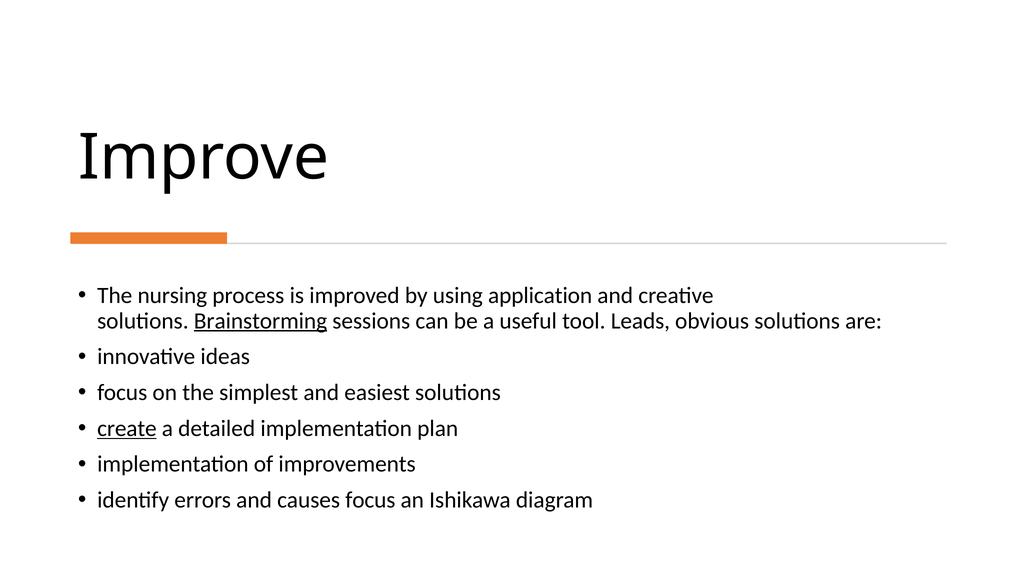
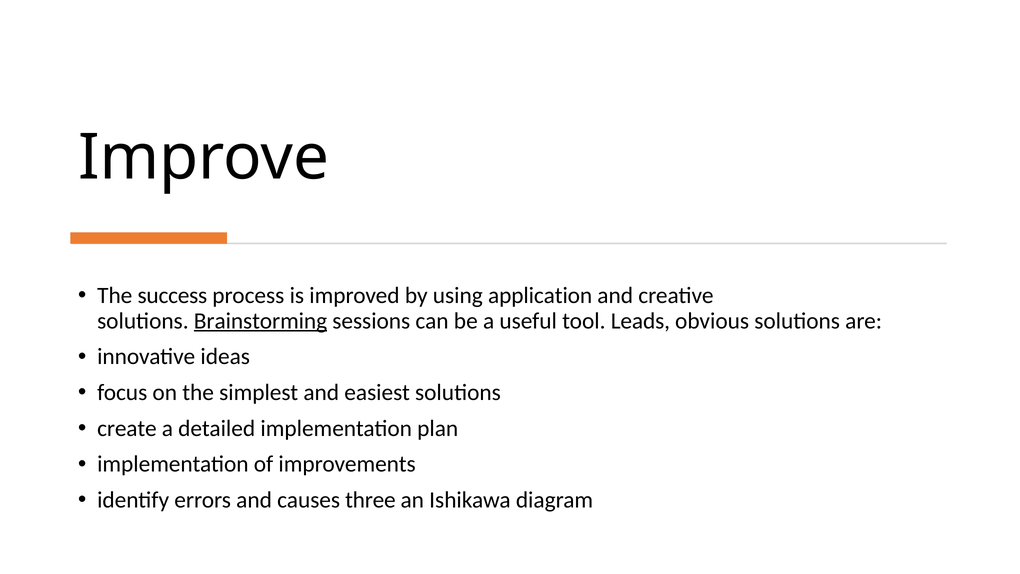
nursing: nursing -> success (172, 295)
create underline: present -> none (127, 428)
causes focus: focus -> three (370, 500)
